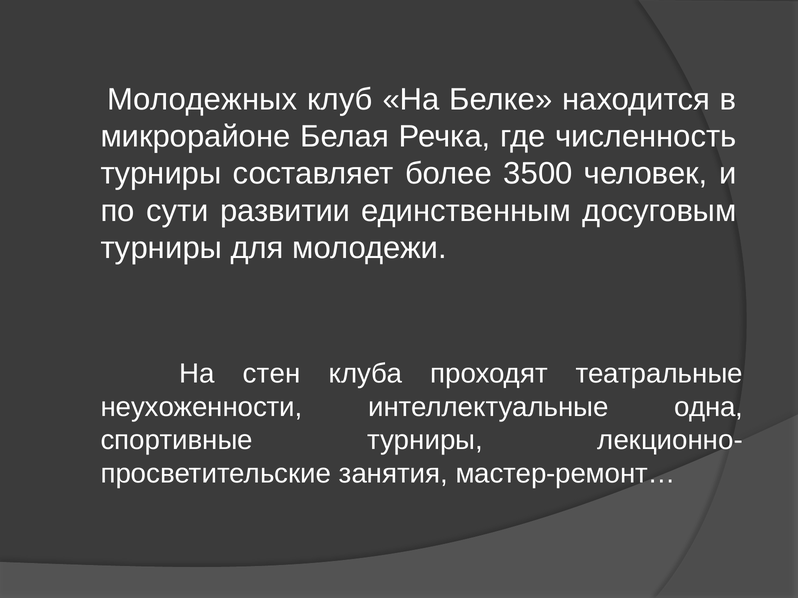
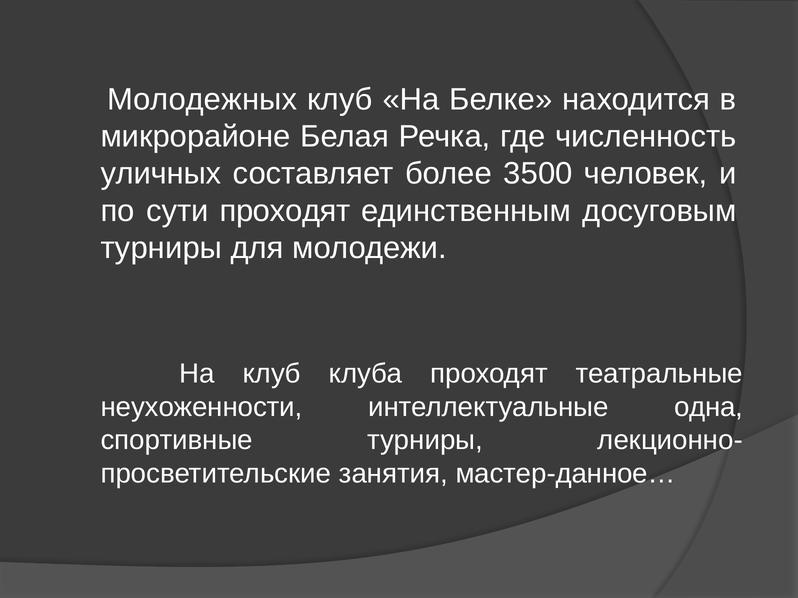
турниры: турниры -> уличных (161, 174)
сути развитии: развитии -> проходят (285, 211)
На стен: стен -> клуб (272, 374)
мастер-ремонт…: мастер-ремонт… -> мастер-данное… (565, 474)
